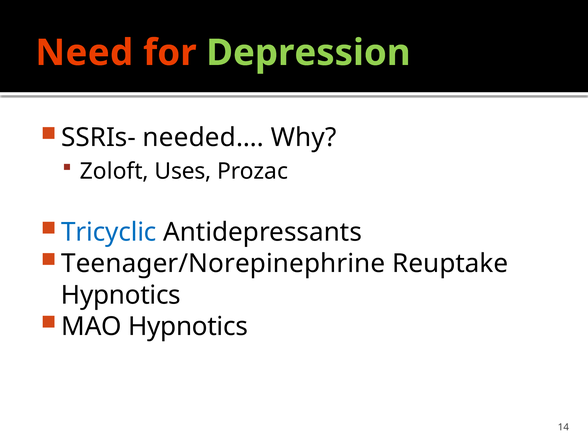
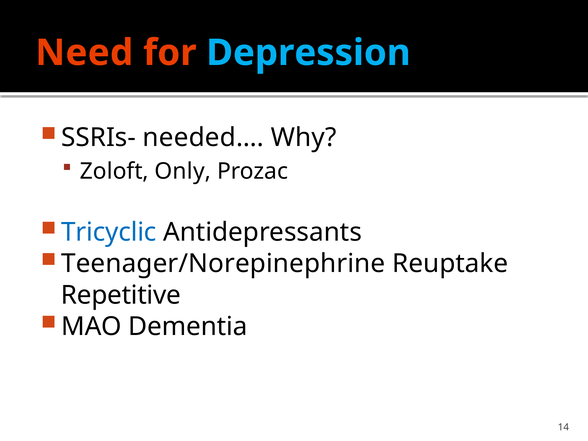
Depression colour: light green -> light blue (308, 53)
Uses: Uses -> Only (183, 171)
Hypnotics: Hypnotics -> Repetitive (121, 295)
MAO Hypnotics: Hypnotics -> Dementia (188, 326)
